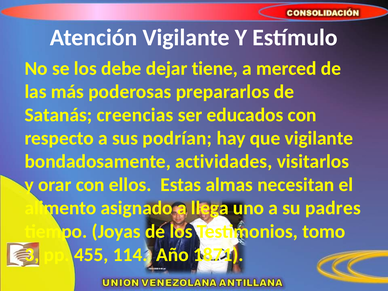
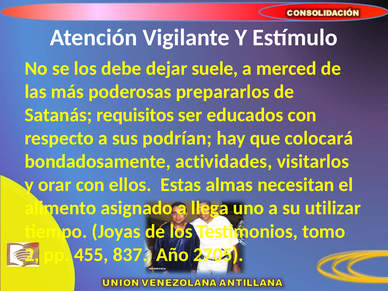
tiene: tiene -> suele (215, 68)
creencias: creencias -> requisitos (135, 115)
que vigilante: vigilante -> colocará (319, 138)
padres: padres -> utilizar (333, 208)
3: 3 -> 2 (32, 255)
114: 114 -> 837 (130, 255)
1871: 1871 -> 2705 (218, 255)
